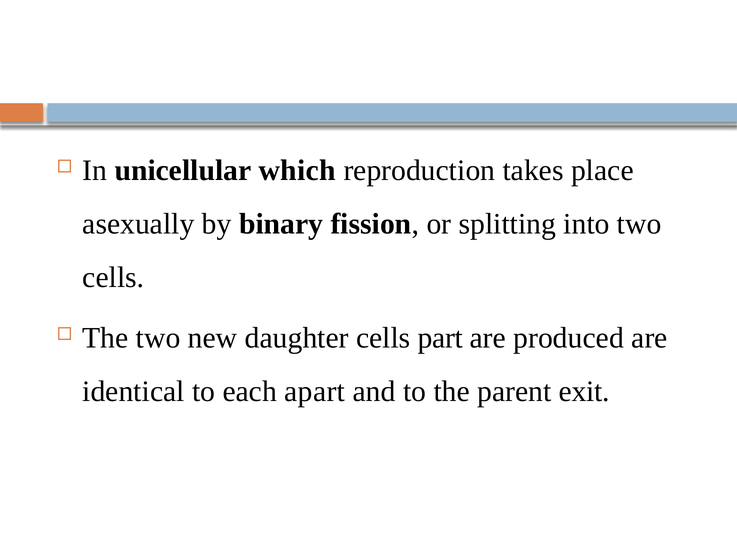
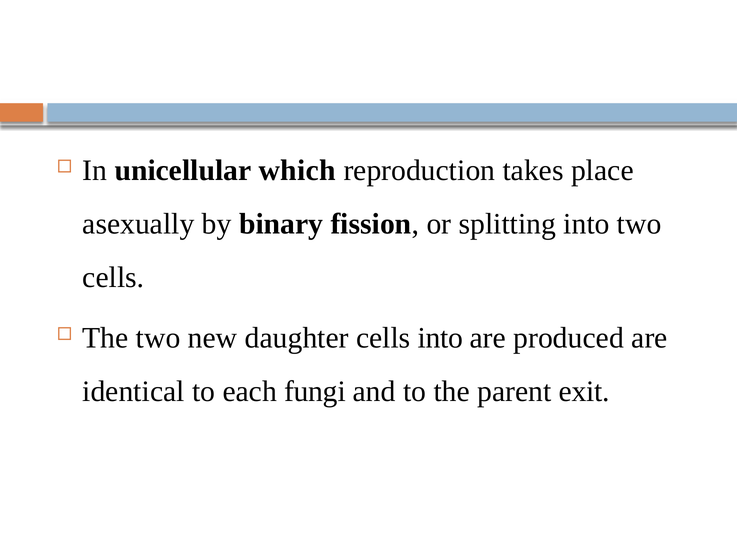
cells part: part -> into (440, 338)
apart: apart -> fungi (315, 391)
